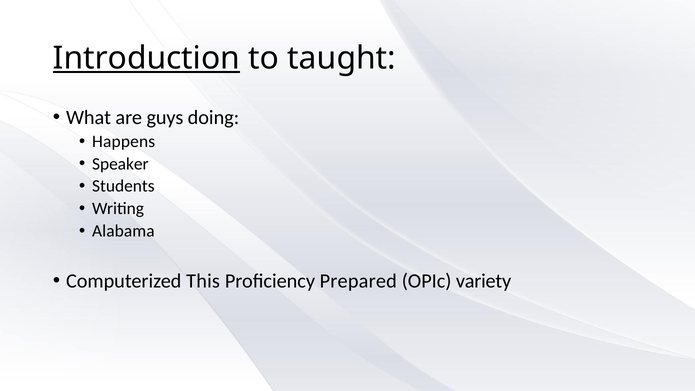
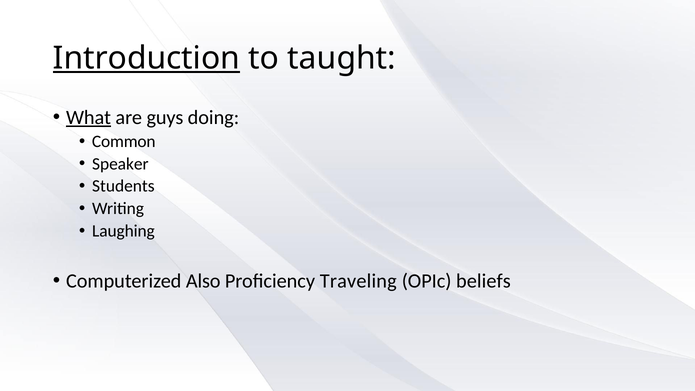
What underline: none -> present (89, 118)
Happens: Happens -> Common (124, 141)
Alabama: Alabama -> Laughing (123, 231)
This: This -> Also (203, 281)
Prepared: Prepared -> Traveling (358, 281)
variety: variety -> beliefs (483, 281)
